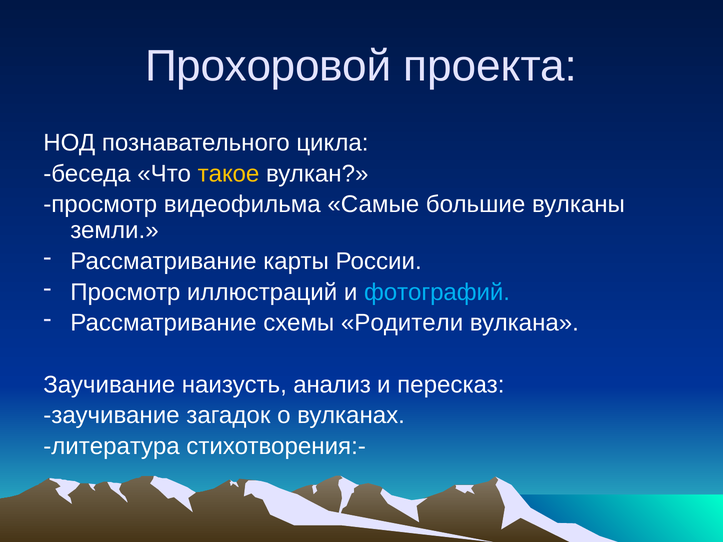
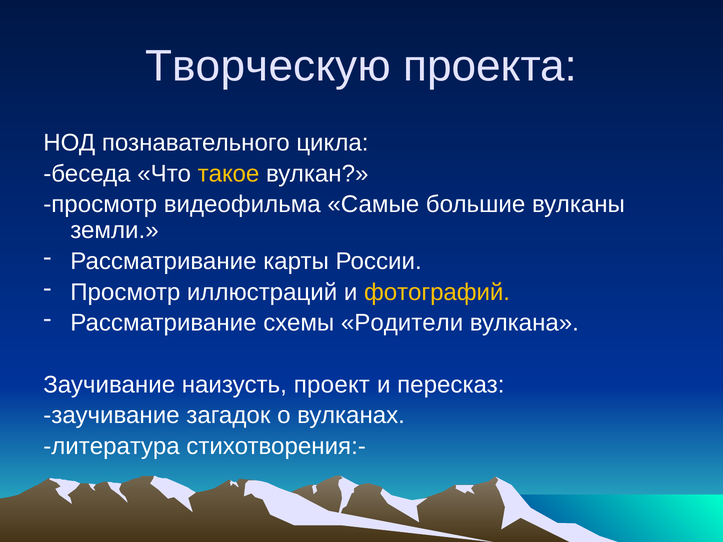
Прохоровой: Прохоровой -> Творческую (268, 66)
фотографий colour: light blue -> yellow (437, 292)
анализ: анализ -> проект (332, 385)
